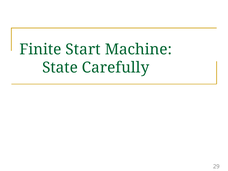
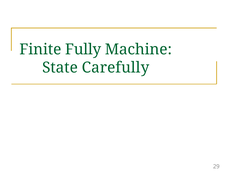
Start: Start -> Fully (83, 49)
